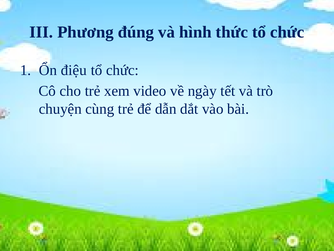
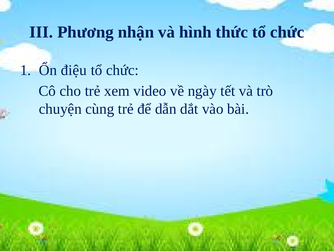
đúng: đúng -> nhận (136, 32)
